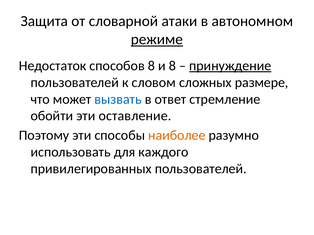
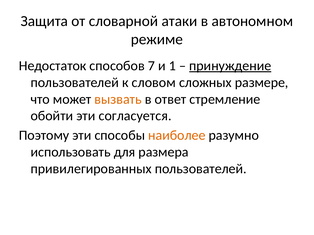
режиме underline: present -> none (157, 40)
способов 8: 8 -> 7 (151, 66)
и 8: 8 -> 1 (172, 66)
вызвать colour: blue -> orange (118, 99)
оставление: оставление -> согласуется (135, 116)
каждого: каждого -> размера (163, 152)
